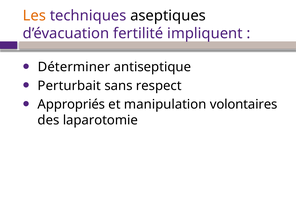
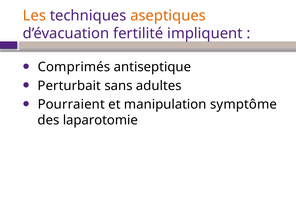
aseptiques colour: black -> orange (168, 16)
Déterminer: Déterminer -> Comprimés (74, 67)
respect: respect -> adultes (159, 86)
Appropriés: Appropriés -> Pourraient (71, 104)
volontaires: volontaires -> symptôme (244, 104)
